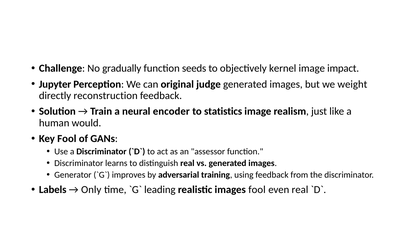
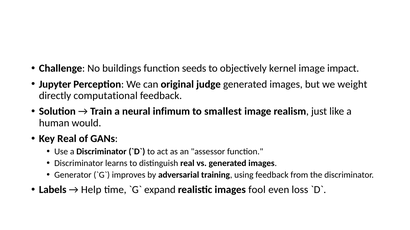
gradually: gradually -> buildings (122, 69)
reconstruction: reconstruction -> computational (106, 96)
encoder: encoder -> infimum (171, 112)
statistics: statistics -> smallest (223, 112)
Key Fool: Fool -> Real (67, 139)
Only: Only -> Help (91, 190)
leading: leading -> expand (160, 190)
even real: real -> loss (300, 190)
